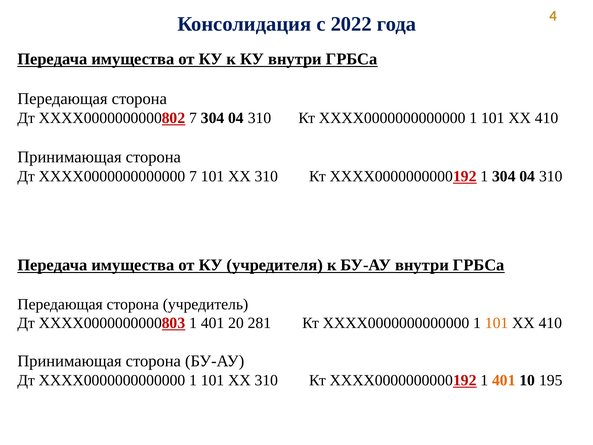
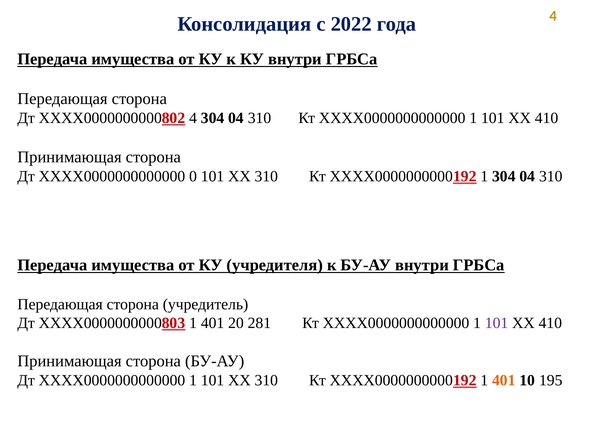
ХХХХ0000000000802 7: 7 -> 4 (193, 118)
ХХХХ0000000000000 7: 7 -> 0 (193, 176)
101 colour: orange -> purple (497, 323)
